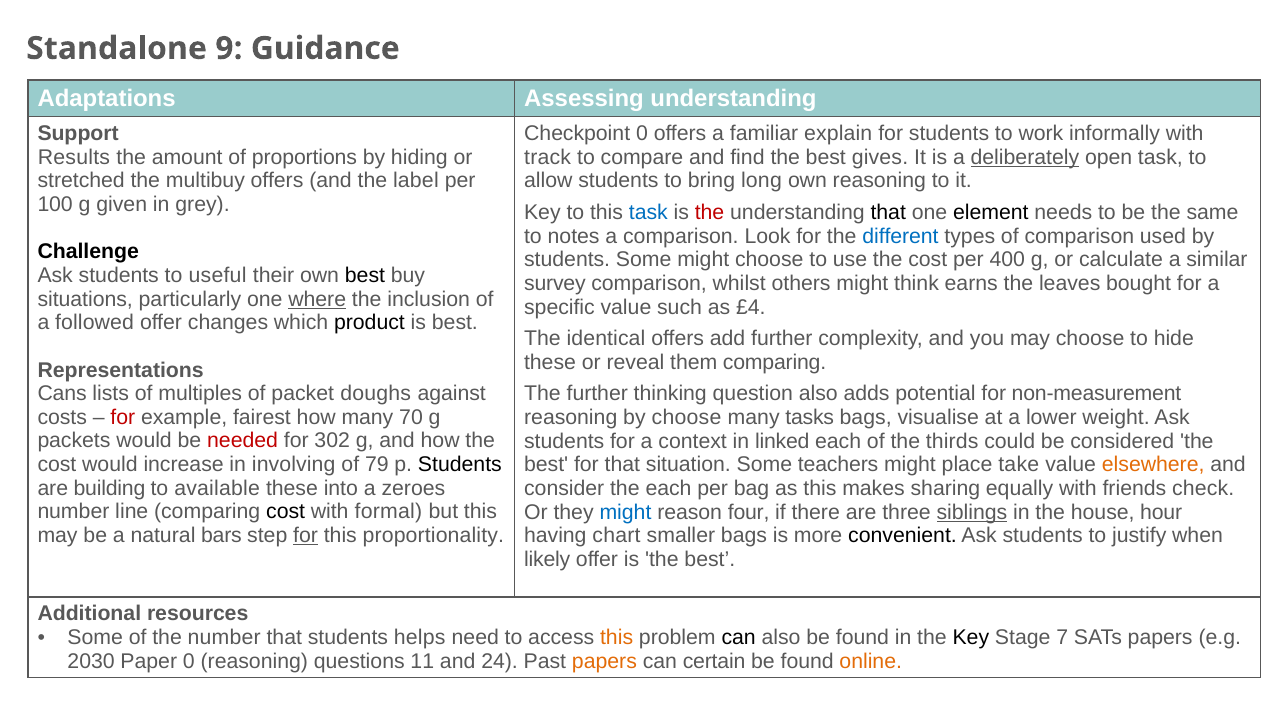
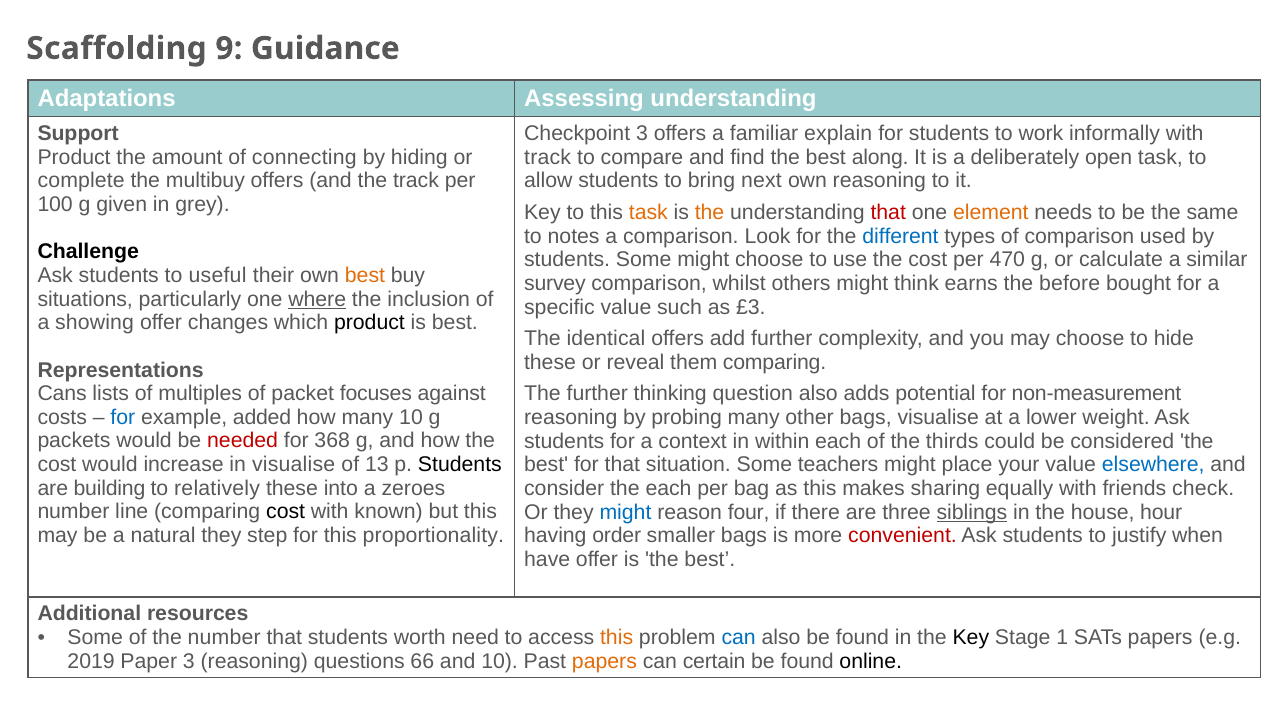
Standalone: Standalone -> Scaffolding (117, 48)
Checkpoint 0: 0 -> 3 (642, 134)
Results: Results -> Product (74, 157)
proportions: proportions -> connecting (304, 157)
gives: gives -> along (880, 157)
deliberately underline: present -> none (1025, 157)
stretched: stretched -> complete (81, 181)
the label: label -> track (416, 181)
long: long -> next (761, 181)
task colour: blue -> orange (648, 213)
the colour: red -> orange (710, 213)
that colour: black -> red (888, 213)
element colour: black -> orange (991, 213)
400: 400 -> 470 (1007, 260)
best colour: black -> orange (365, 276)
leaves: leaves -> before (1070, 284)
£4: £4 -> £3 (751, 307)
followed: followed -> showing (95, 323)
doughs: doughs -> focuses (376, 394)
for colour: red -> blue (123, 417)
fairest: fairest -> added (262, 417)
many 70: 70 -> 10 (411, 417)
by choose: choose -> probing (687, 418)
tasks: tasks -> other (810, 418)
302: 302 -> 368 (332, 441)
linked: linked -> within (782, 441)
in involving: involving -> visualise (294, 465)
79: 79 -> 13 (377, 465)
take: take -> your (1019, 465)
elsewhere colour: orange -> blue (1153, 465)
available: available -> relatively (217, 488)
formal: formal -> known (389, 512)
natural bars: bars -> they (221, 536)
for underline: present -> none (306, 536)
chart: chart -> order (617, 536)
convenient colour: black -> red (902, 536)
likely: likely -> have (547, 560)
helps: helps -> worth (420, 638)
can colour: black -> blue (739, 638)
7: 7 -> 1 (1062, 638)
2030: 2030 -> 2019 (91, 662)
Paper 0: 0 -> 3 (189, 662)
11: 11 -> 66 (422, 662)
and 24: 24 -> 10 (500, 662)
online colour: orange -> black (871, 662)
